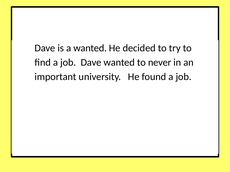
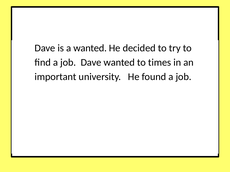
never: never -> times (160, 63)
